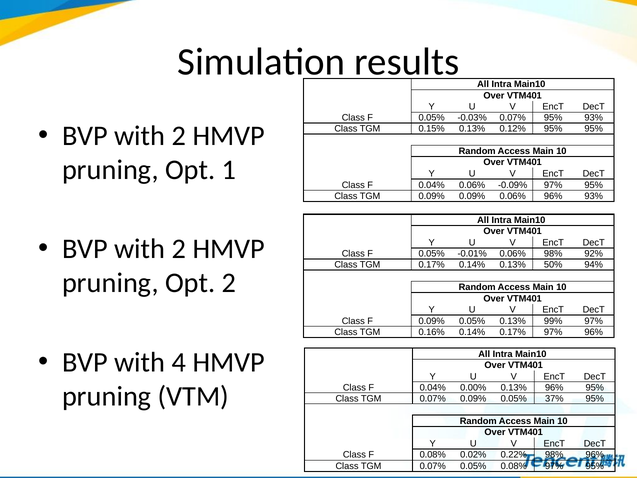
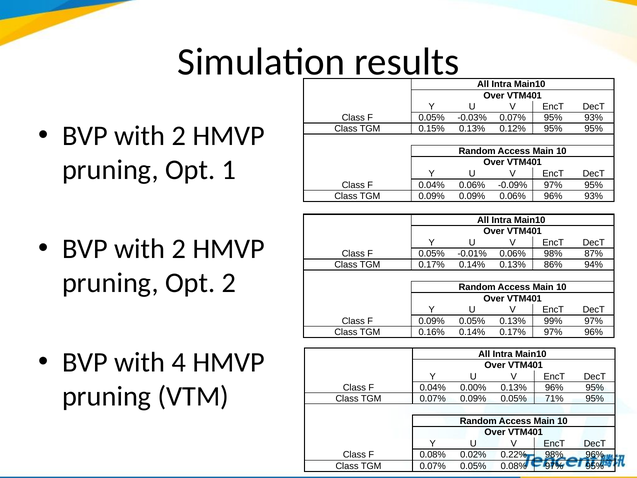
92%: 92% -> 87% (594, 254)
50%: 50% -> 86% (553, 265)
37%: 37% -> 71% (554, 398)
